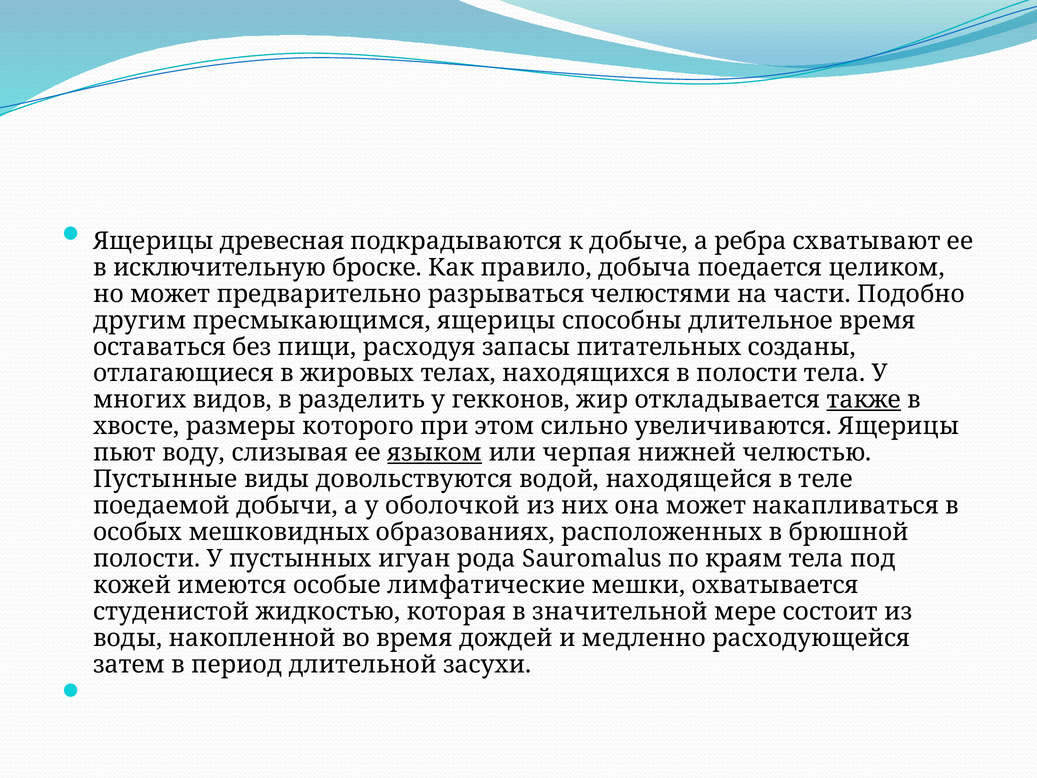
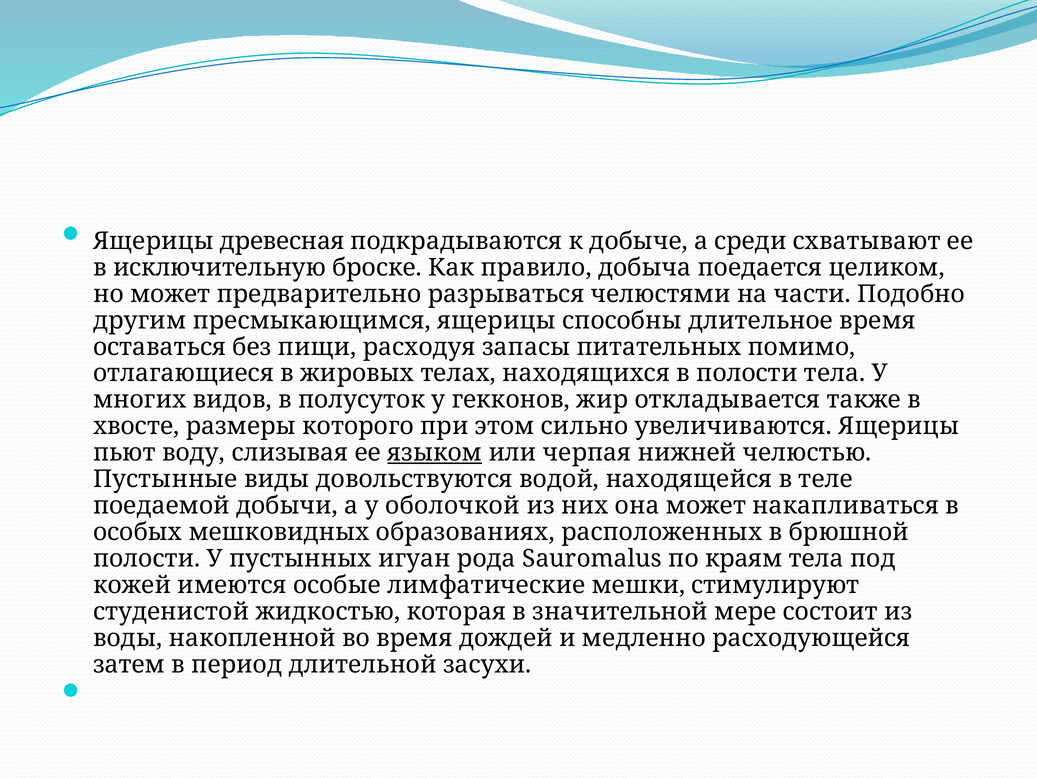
ребра: ребра -> среди (751, 241)
созданы: созданы -> помимо (802, 347)
разделить: разделить -> полусуток (362, 400)
также underline: present -> none (864, 400)
охватывается: охватывается -> стимулируют (775, 585)
